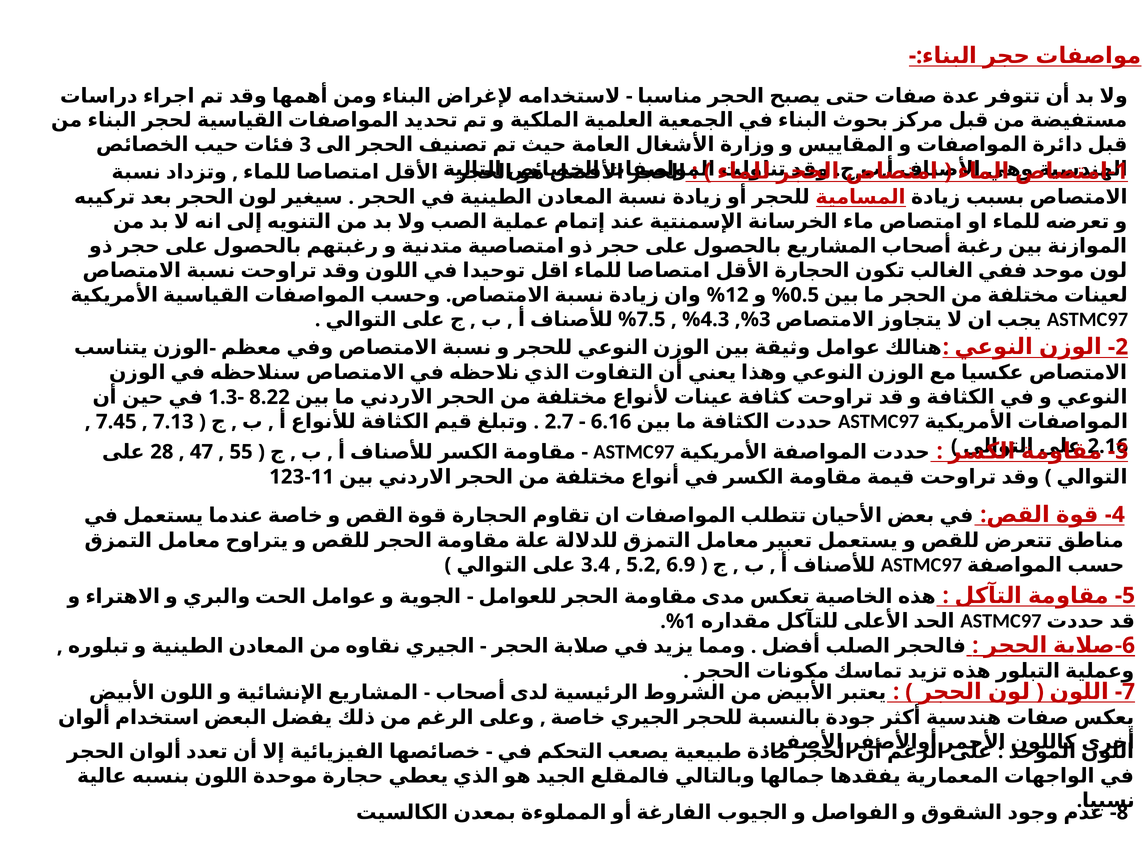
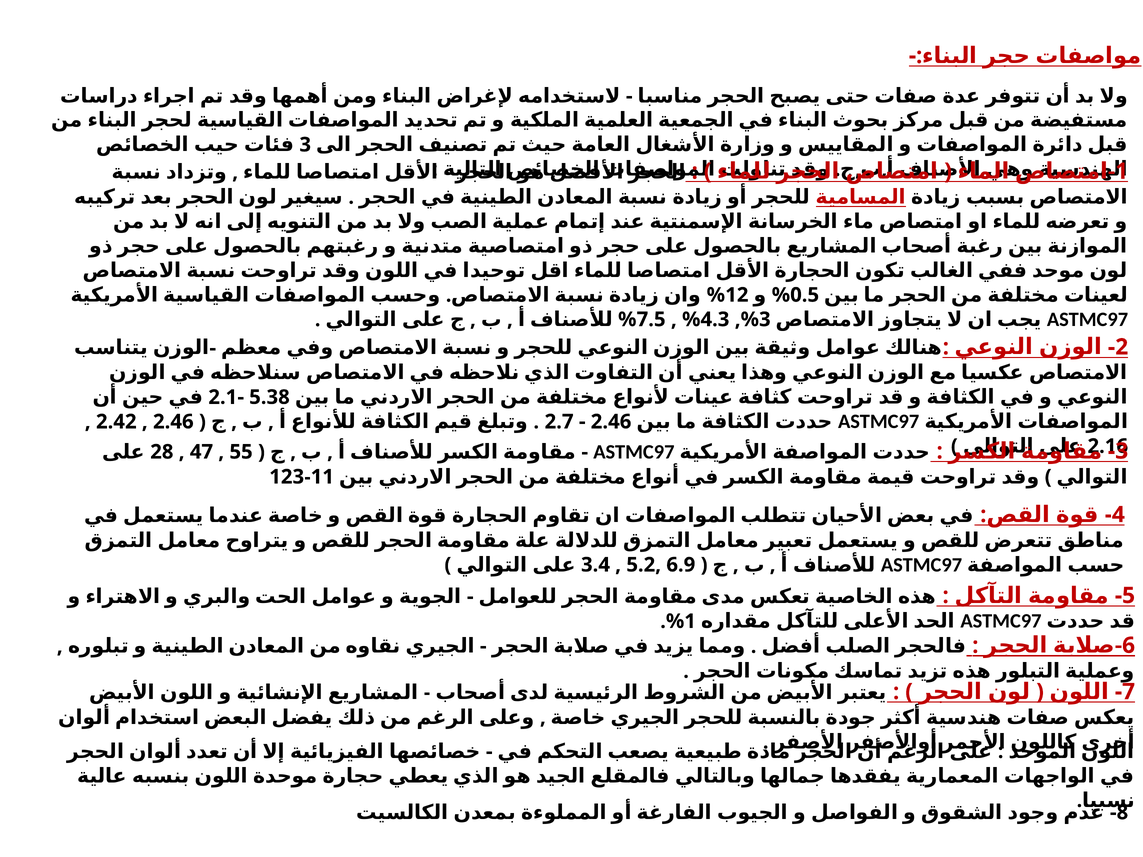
1.3: 1.3 -> 2.1 (223, 397)
8.22: 8.22 -> 5.38 (269, 397)
7.45: 7.45 -> 2.42 (116, 422)
7.13: 7.13 -> 2.46 (173, 422)
6.16: 6.16 -> 2.46 (611, 422)
